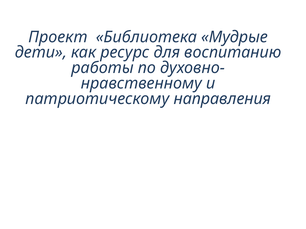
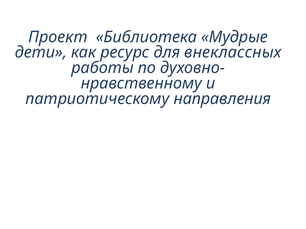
воспитанию: воспитанию -> внеклассных (233, 53)
